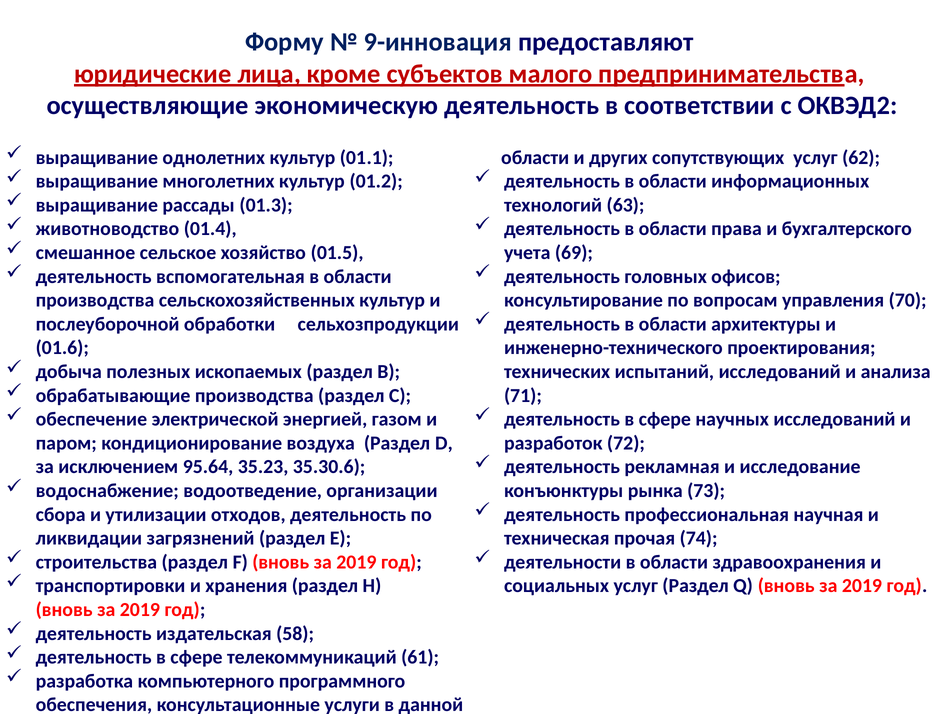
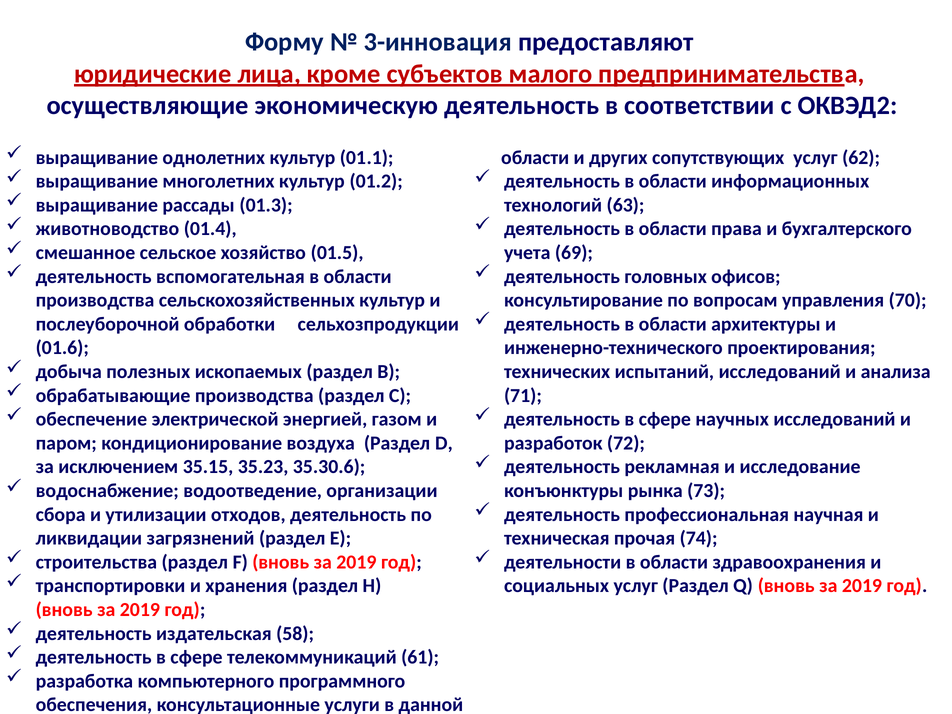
9-инновация: 9-инновация -> 3-инновация (438, 42)
95.64: 95.64 -> 35.15 (208, 467)
